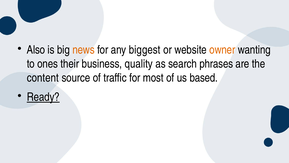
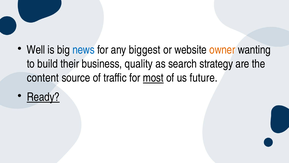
Also: Also -> Well (36, 50)
news colour: orange -> blue (84, 50)
ones: ones -> build (48, 64)
phrases: phrases -> strategy (216, 64)
most underline: none -> present (153, 78)
based: based -> future (204, 78)
